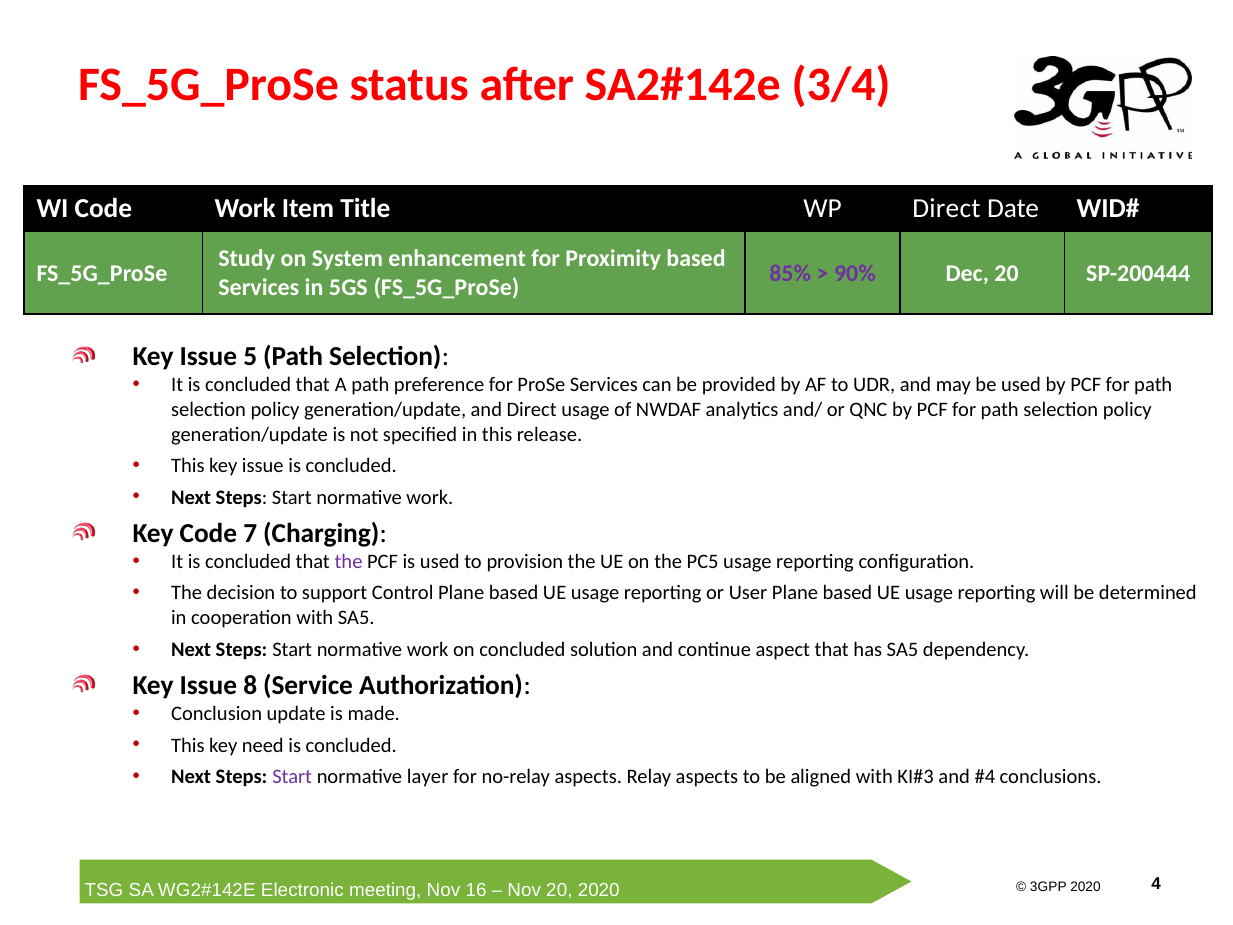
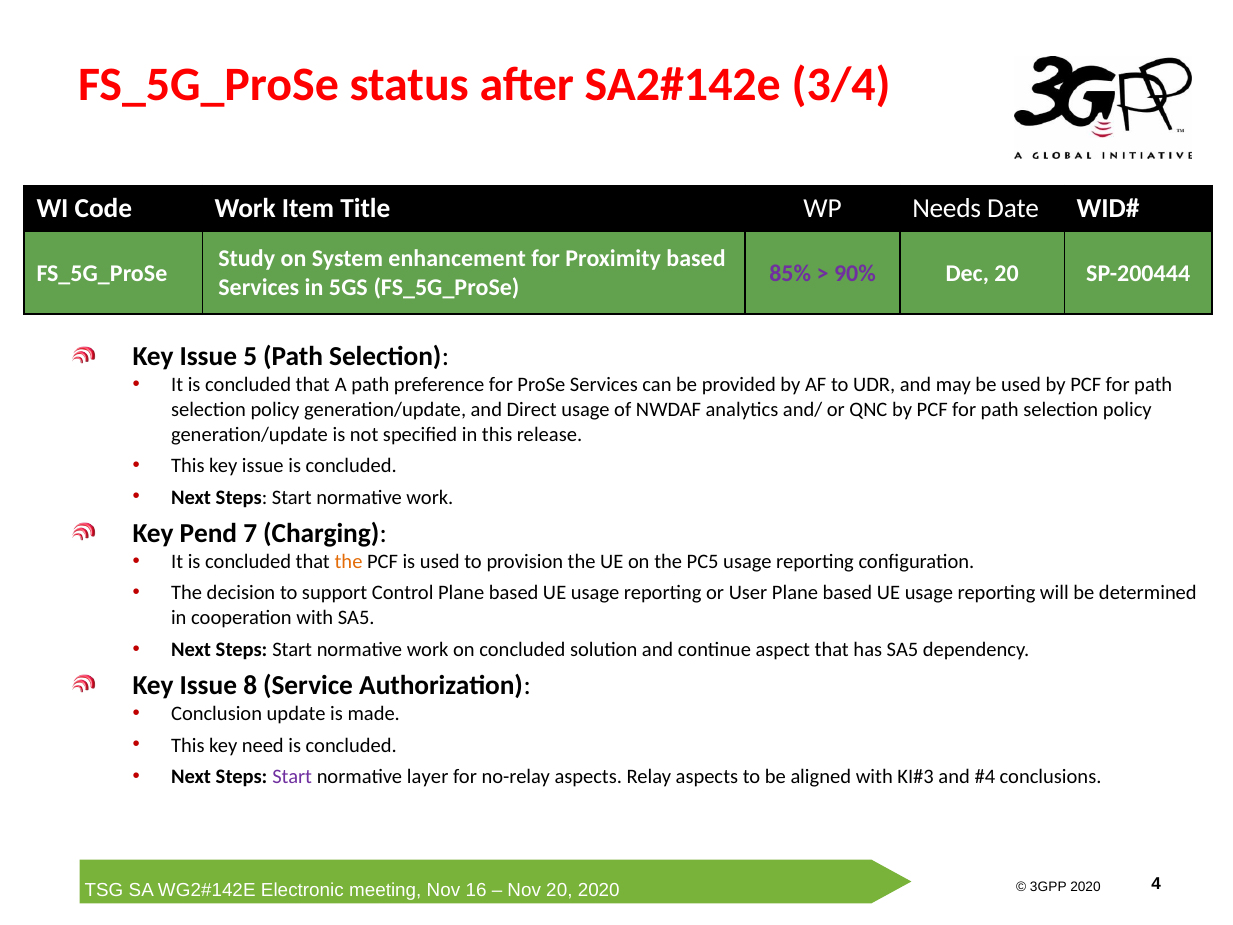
WP Direct: Direct -> Needs (947, 209)
Key Code: Code -> Pend (208, 533)
the colour: purple -> orange (349, 562)
